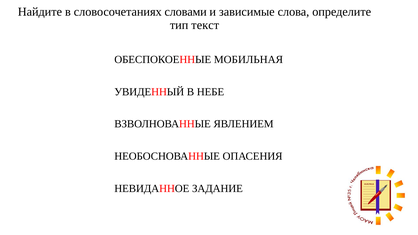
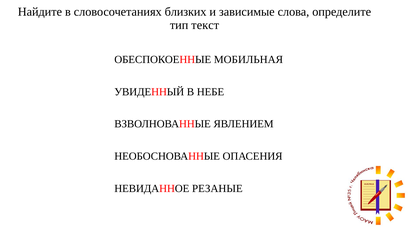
словами: словами -> близких (186, 12)
ЗАДАНИЕ: ЗАДАНИЕ -> РЕЗАНЫЕ (217, 189)
